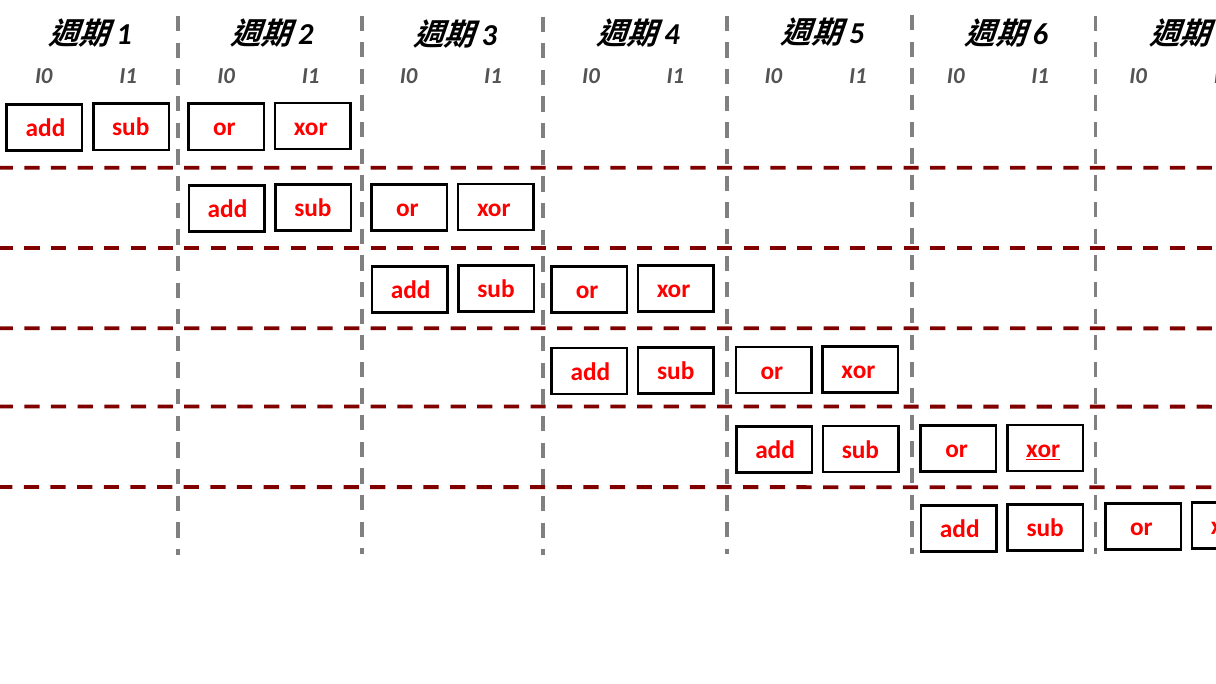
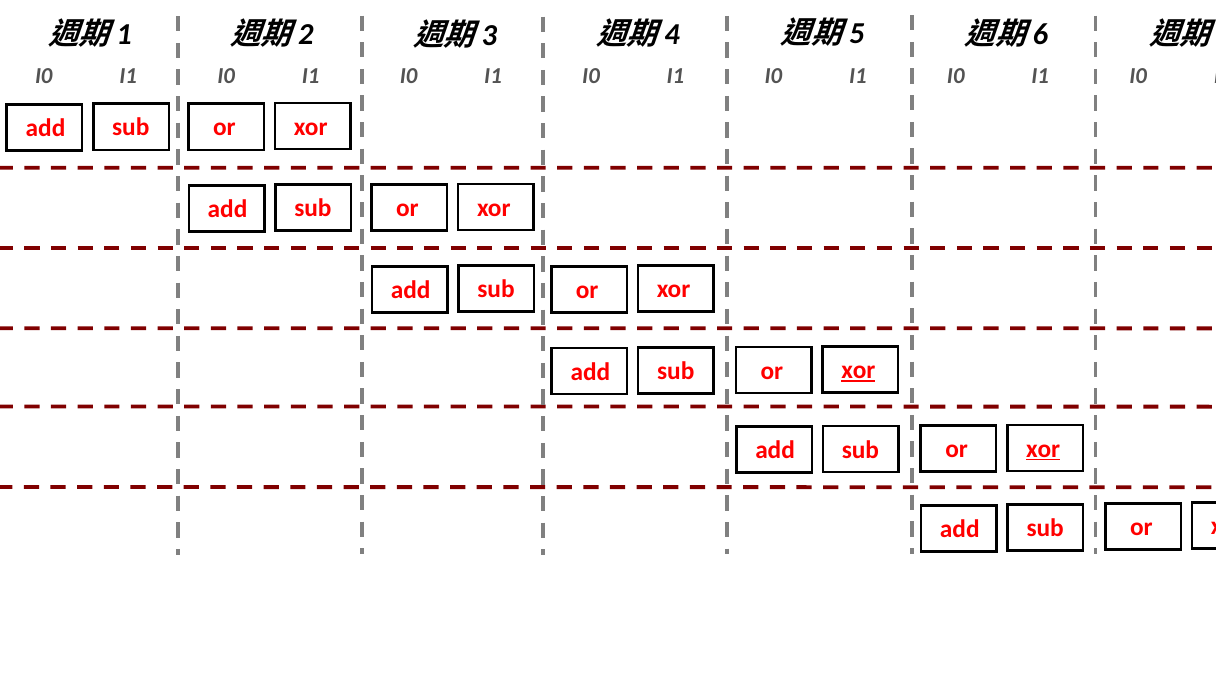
xor underline: none -> present (858, 370)
